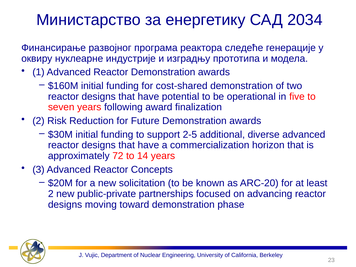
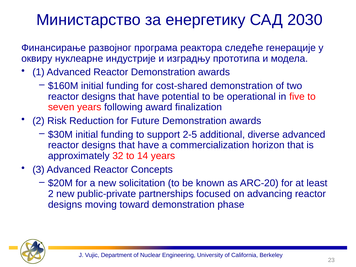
2034: 2034 -> 2030 (305, 20)
72: 72 -> 32 (118, 156)
